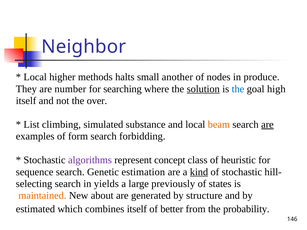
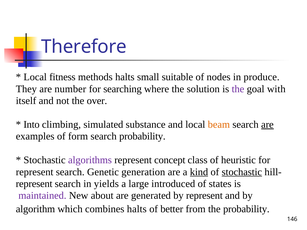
Neighbor: Neighbor -> Therefore (84, 47)
higher: higher -> fitness (62, 77)
another: another -> suitable (177, 77)
solution underline: present -> none (203, 89)
the colour: blue -> purple (238, 89)
high: high -> with (276, 89)
List: List -> Into (32, 125)
search forbidding: forbidding -> probability (142, 136)
sequence: sequence -> represent (35, 172)
estimation: estimation -> generation (143, 172)
stochastic underline: none -> present (242, 172)
selecting: selecting -> represent (34, 184)
previously: previously -> introduced (173, 184)
maintained colour: orange -> purple (42, 196)
by structure: structure -> represent (204, 196)
estimated: estimated -> algorithm (35, 209)
combines itself: itself -> halts (137, 209)
